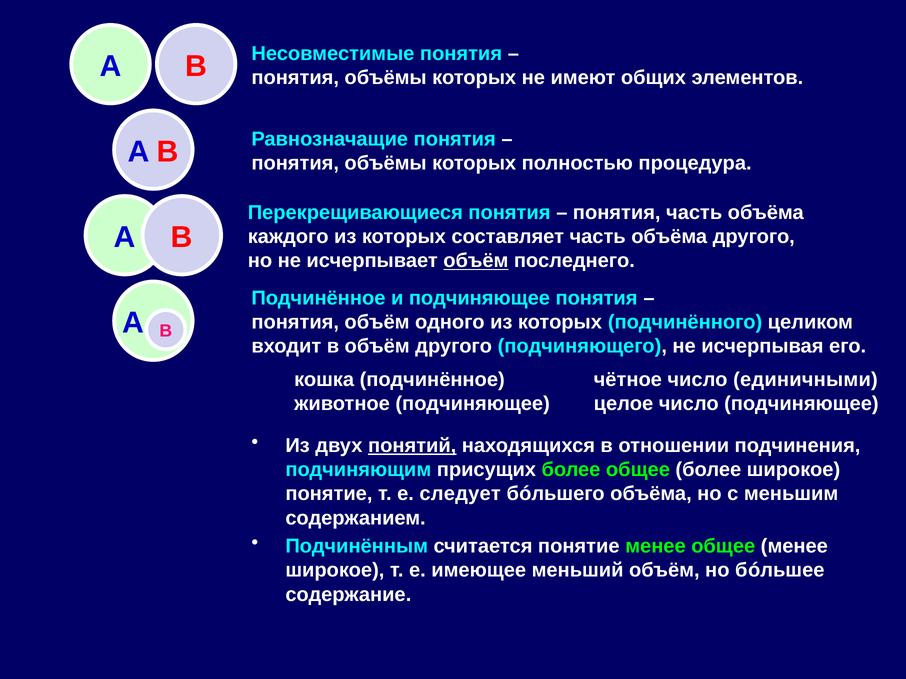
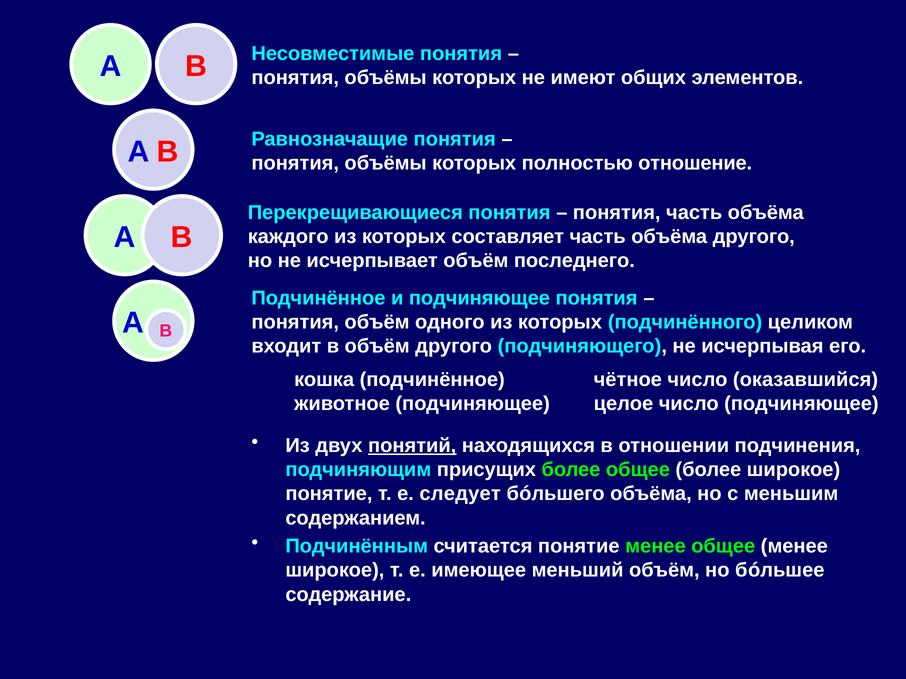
процедура: процедура -> отношение (695, 163)
объём underline: present -> none (476, 261)
единичными: единичными -> оказавшийся (806, 380)
